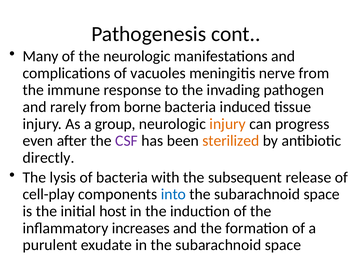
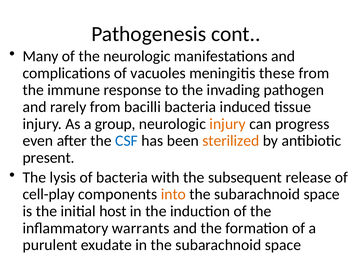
nerve: nerve -> these (277, 73)
borne: borne -> bacilli (143, 107)
CSF colour: purple -> blue (127, 141)
directly: directly -> present (49, 158)
into colour: blue -> orange (173, 194)
increases: increases -> warrants (141, 228)
